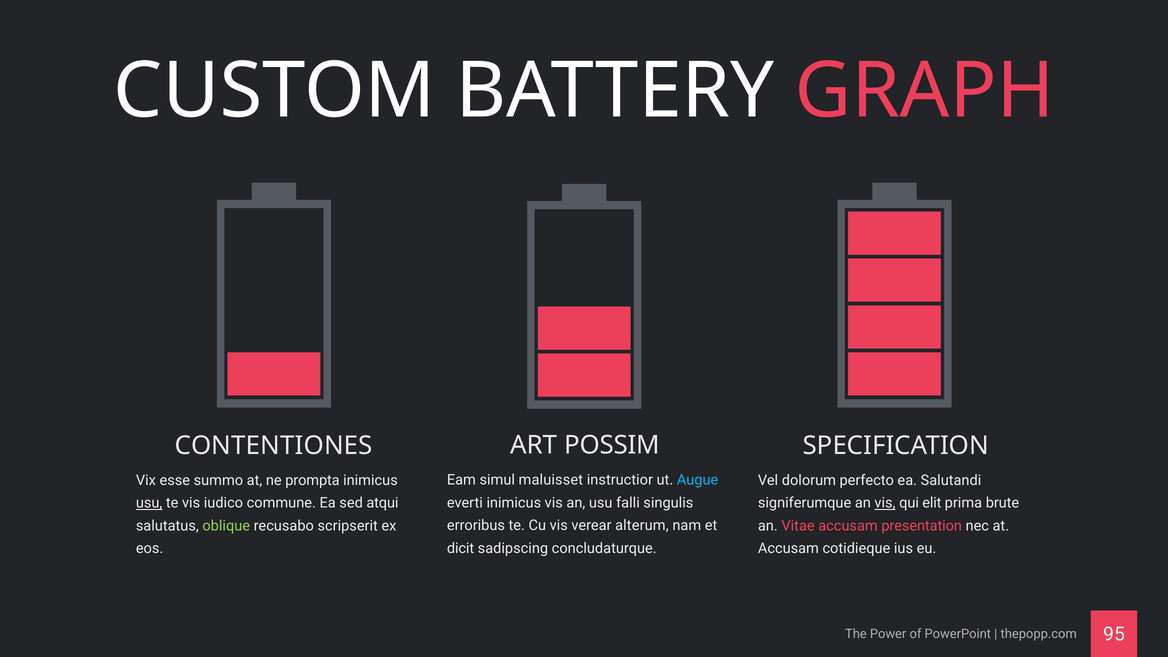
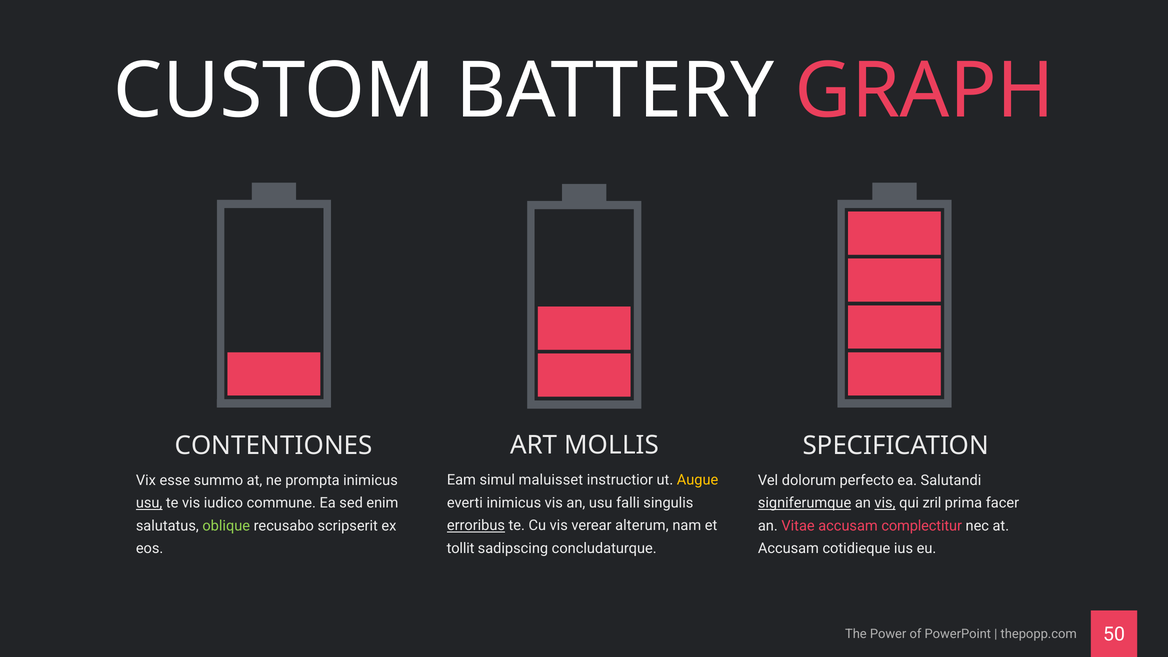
POSSIM: POSSIM -> MOLLIS (612, 445)
Augue colour: light blue -> yellow (698, 480)
atqui: atqui -> enim (382, 503)
signiferumque underline: none -> present (805, 503)
elit: elit -> zril (932, 503)
brute: brute -> facer (1002, 503)
erroribus underline: none -> present (476, 525)
presentation: presentation -> complectitur (922, 526)
dicit: dicit -> tollit (461, 548)
95: 95 -> 50 (1114, 634)
